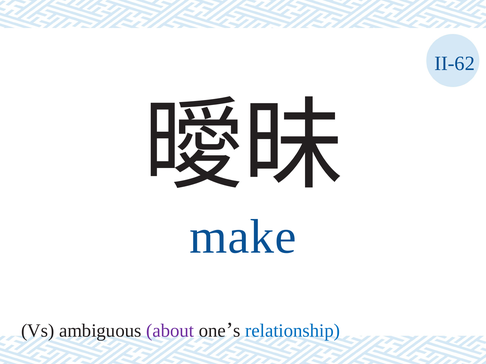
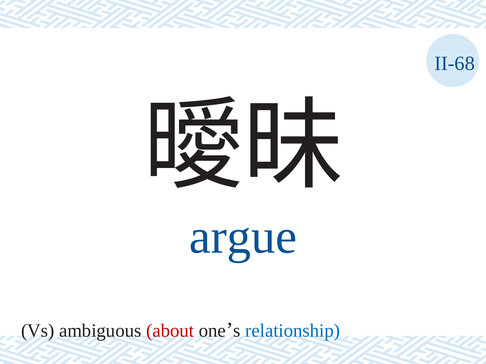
II-62: II-62 -> II-68 (455, 64)
make: make -> argue (243, 237)
about colour: purple -> red (170, 331)
